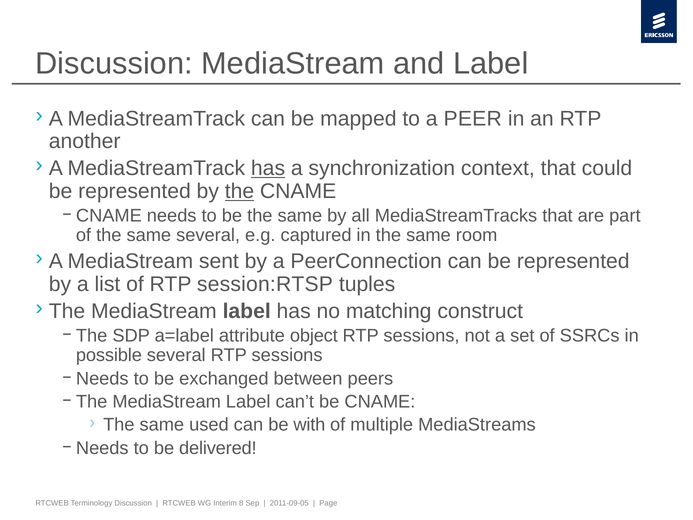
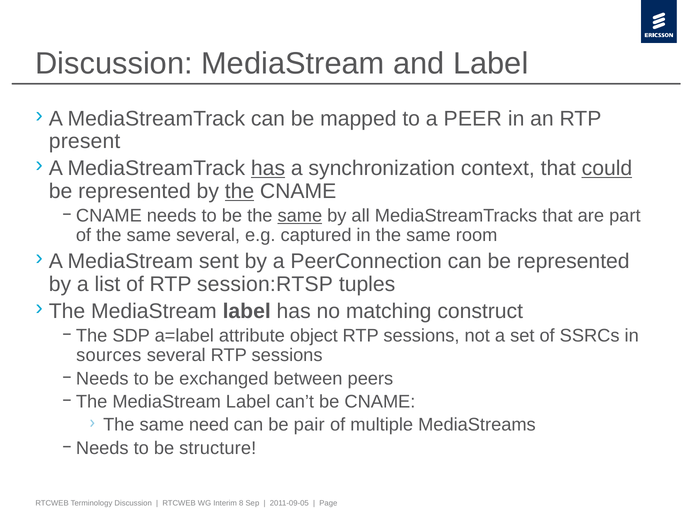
another: another -> present (85, 141)
could underline: none -> present (607, 168)
same underline: none -> present (300, 216)
possible: possible -> sources (109, 355)
used: used -> need (209, 425)
with: with -> pair (309, 425)
delivered: delivered -> structure (218, 448)
